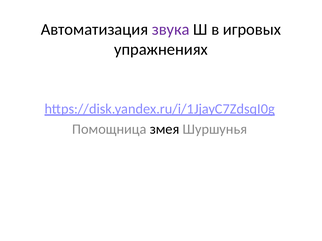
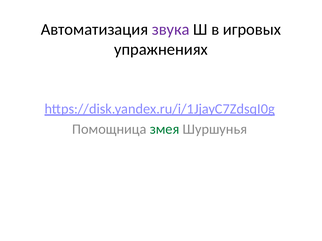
змея colour: black -> green (165, 129)
